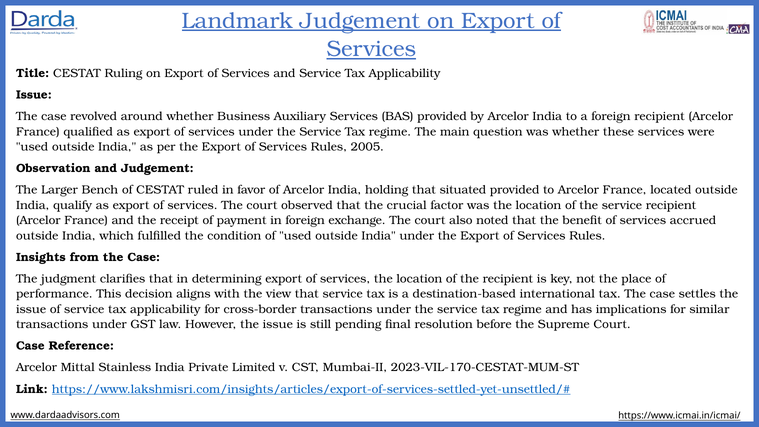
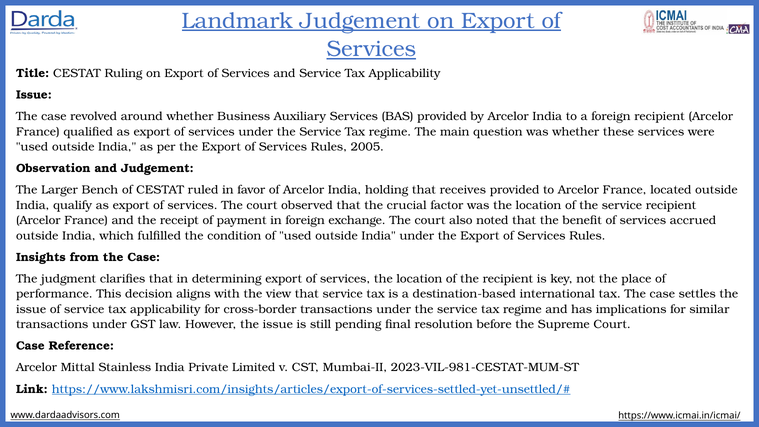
situated: situated -> receives (463, 190)
2023-VIL-170-CESTAT-MUM-ST: 2023-VIL-170-CESTAT-MUM-ST -> 2023-VIL-981-CESTAT-MUM-ST (485, 368)
